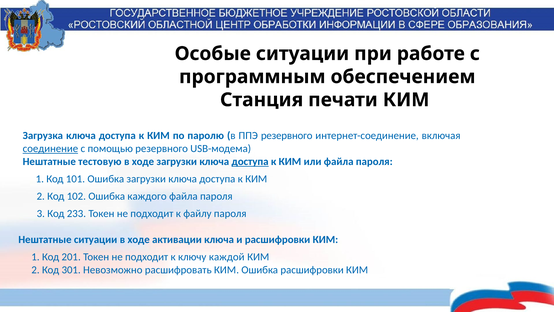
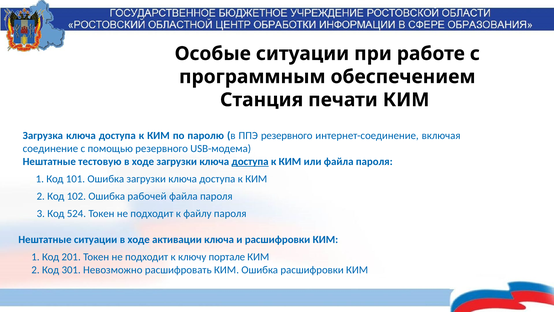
соединение underline: present -> none (50, 148)
каждого: каждого -> рабочей (147, 196)
233: 233 -> 524 (76, 213)
каждой: каждой -> портале (227, 257)
